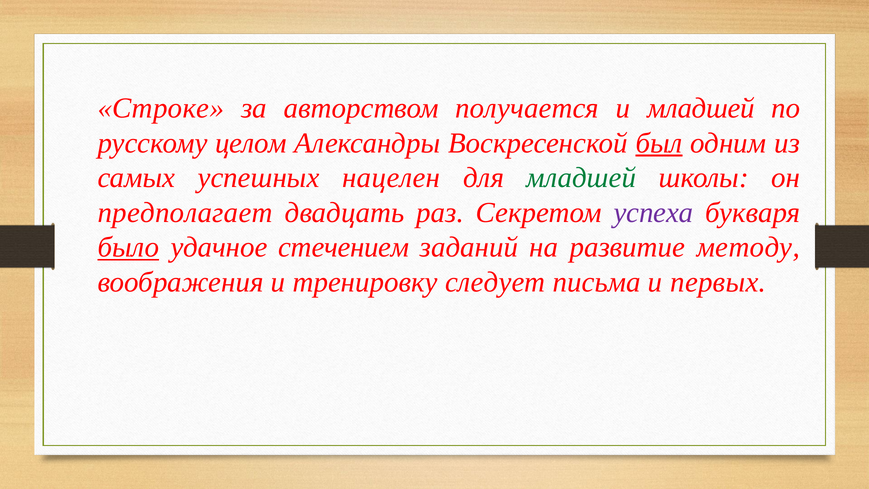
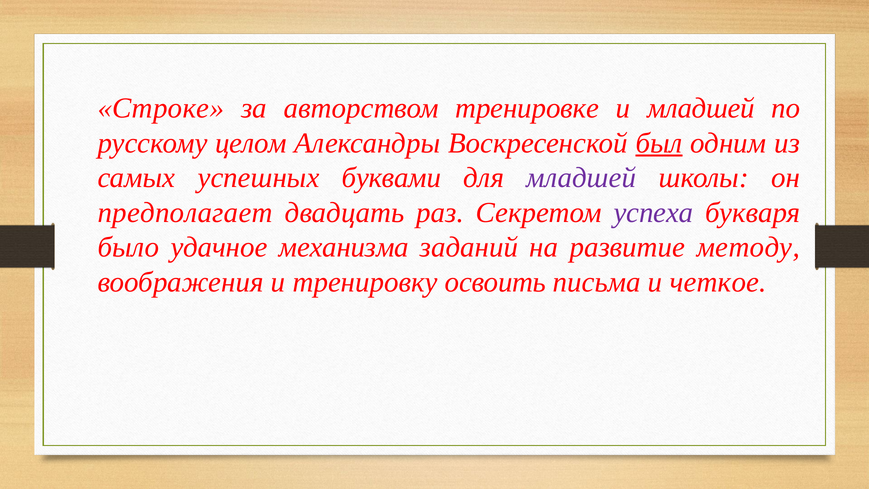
получается: получается -> тренировке (527, 108)
нацелен: нацелен -> буквами (391, 178)
младшей colour: green -> purple (581, 178)
было underline: present -> none (128, 247)
стечением: стечением -> механизма (344, 247)
следует: следует -> освоить (495, 282)
первых: первых -> четкое (718, 282)
